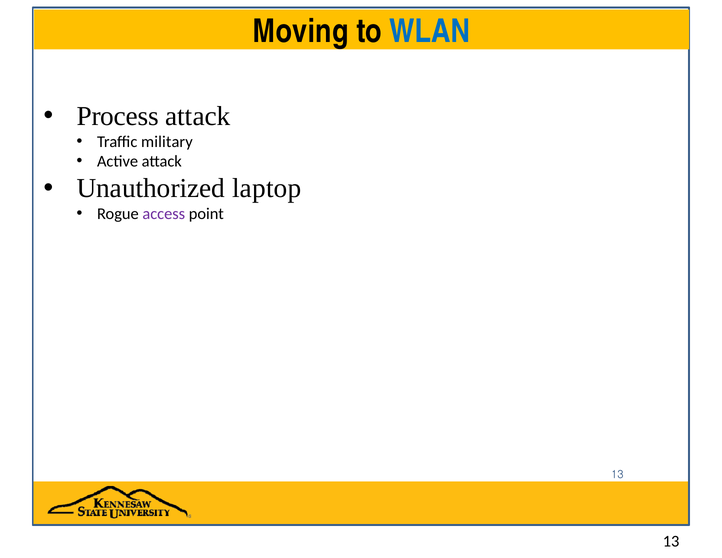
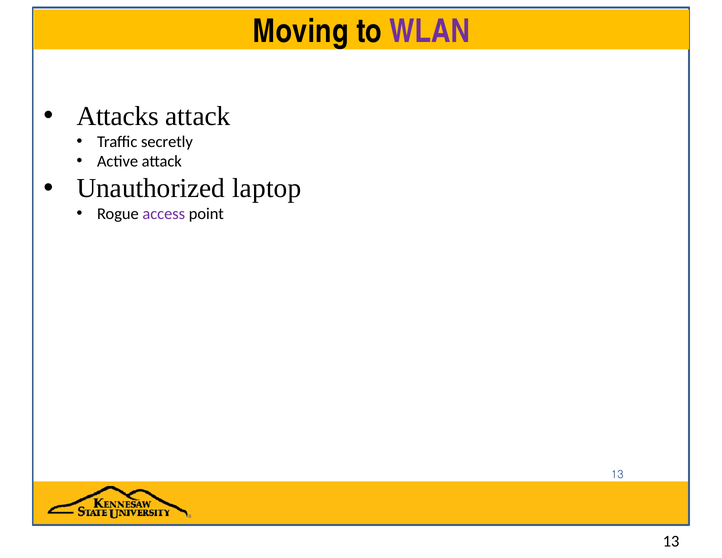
WLAN colour: blue -> purple (430, 32)
Process: Process -> Attacks (118, 116)
military: military -> secretly (167, 142)
